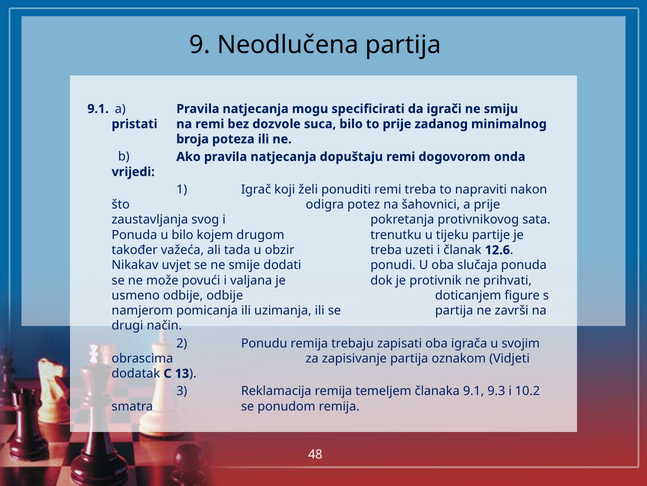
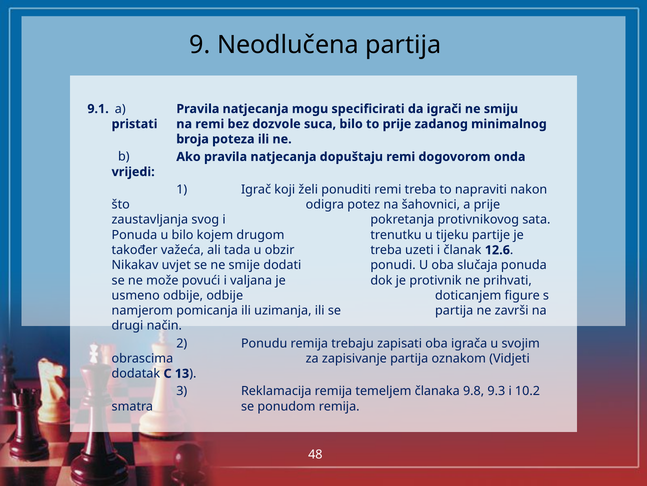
članaka 9.1: 9.1 -> 9.8 (474, 391)
